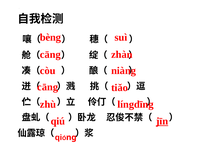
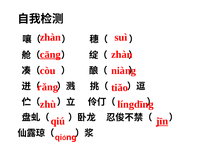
bèng: bèng -> zhàn (50, 37)
cāng underline: none -> present (50, 55)
cāng: cāng -> rǎng (48, 87)
